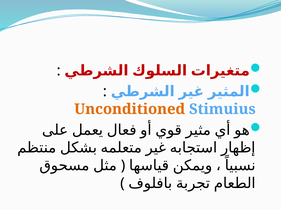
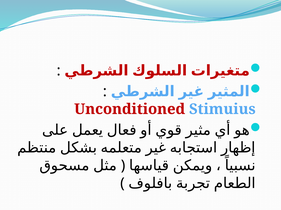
Unconditioned colour: orange -> red (130, 110)
